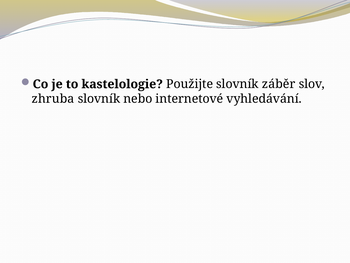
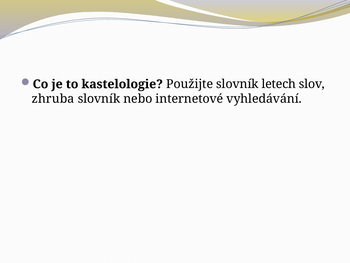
záběr: záběr -> letech (279, 84)
